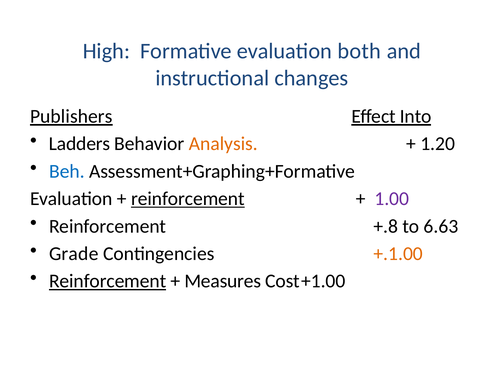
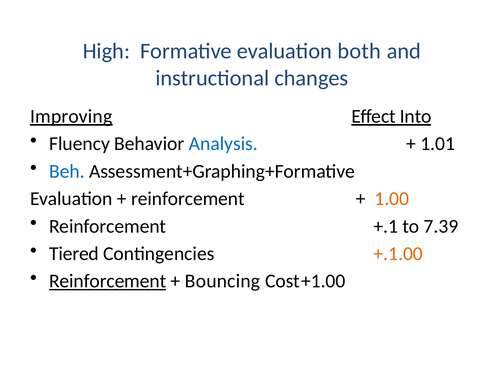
Publishers: Publishers -> Improving (71, 116)
Ladders: Ladders -> Fluency (79, 144)
Analysis colour: orange -> blue (223, 144)
1.20: 1.20 -> 1.01 (438, 144)
reinforcement underline: present -> none (188, 199)
1.00 colour: purple -> orange (392, 199)
+.8: +.8 -> +.1 (386, 226)
6.63: 6.63 -> 7.39 (441, 226)
Grade: Grade -> Tiered (74, 254)
Measures: Measures -> Bouncing (223, 281)
